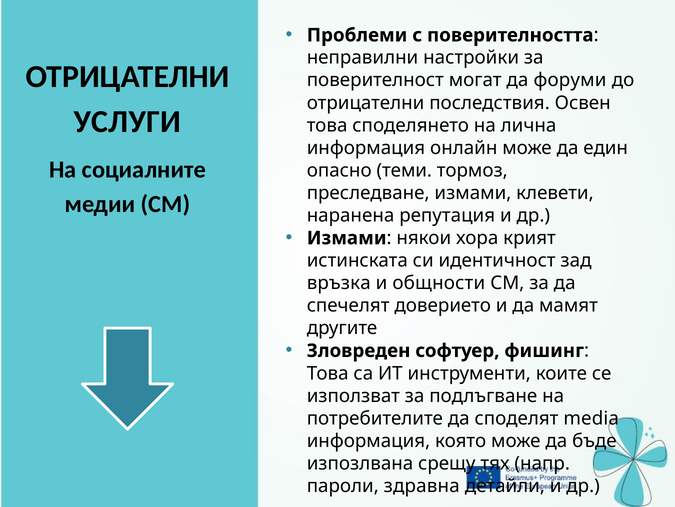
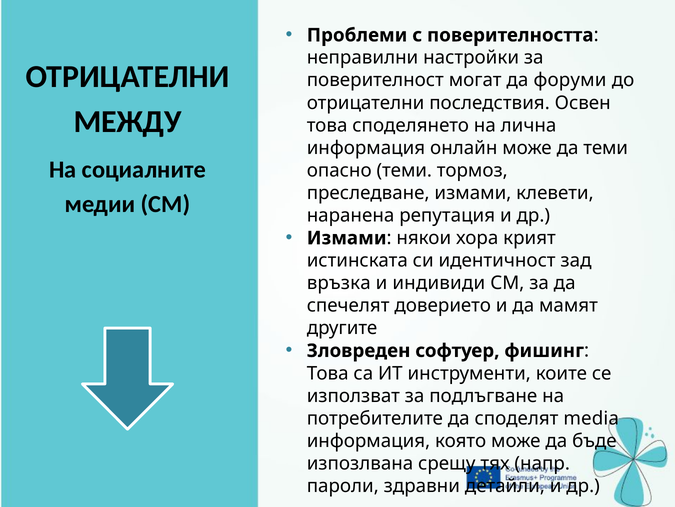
УСЛУГИ: УСЛУГИ -> МЕЖДУ (128, 121)
да един: един -> теми (606, 148)
общности: общности -> индивиди (439, 283)
здравна: здравна -> здравни (422, 485)
